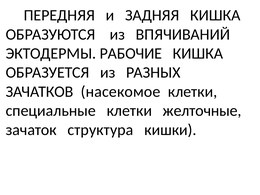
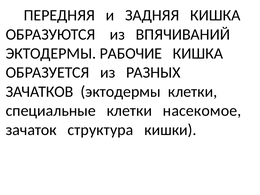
ЗАЧАТКОВ насекомое: насекомое -> эктодермы (121, 92)
желточные: желточные -> насекомое (202, 111)
